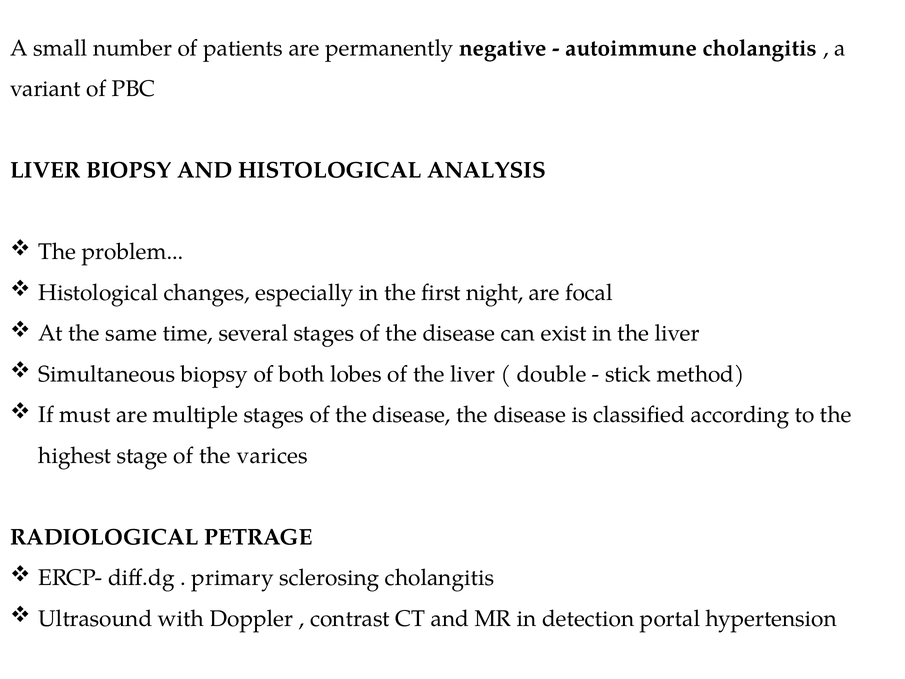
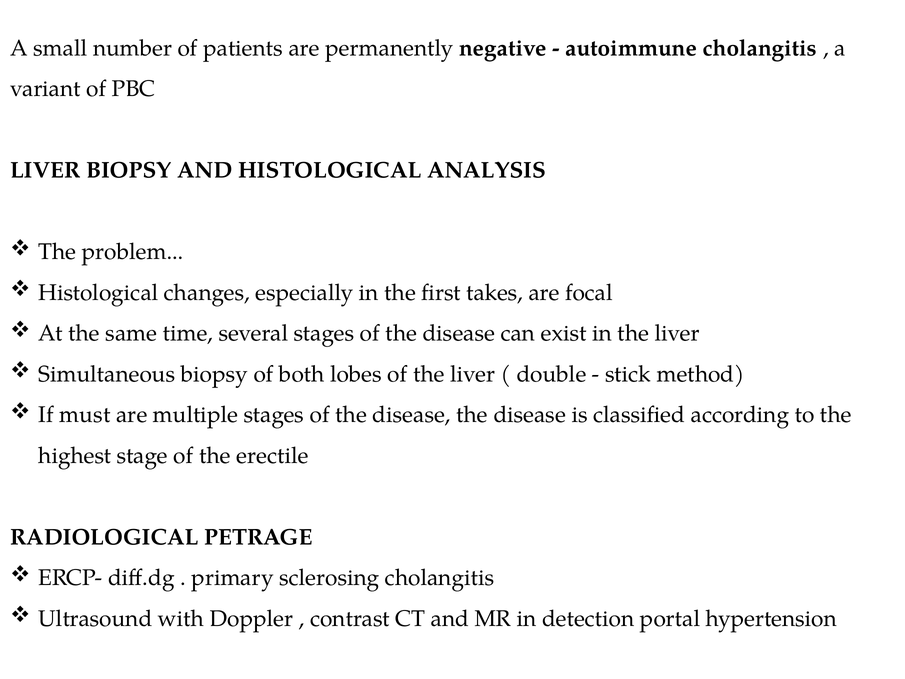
night: night -> takes (495, 293)
varices: varices -> erectile (272, 456)
